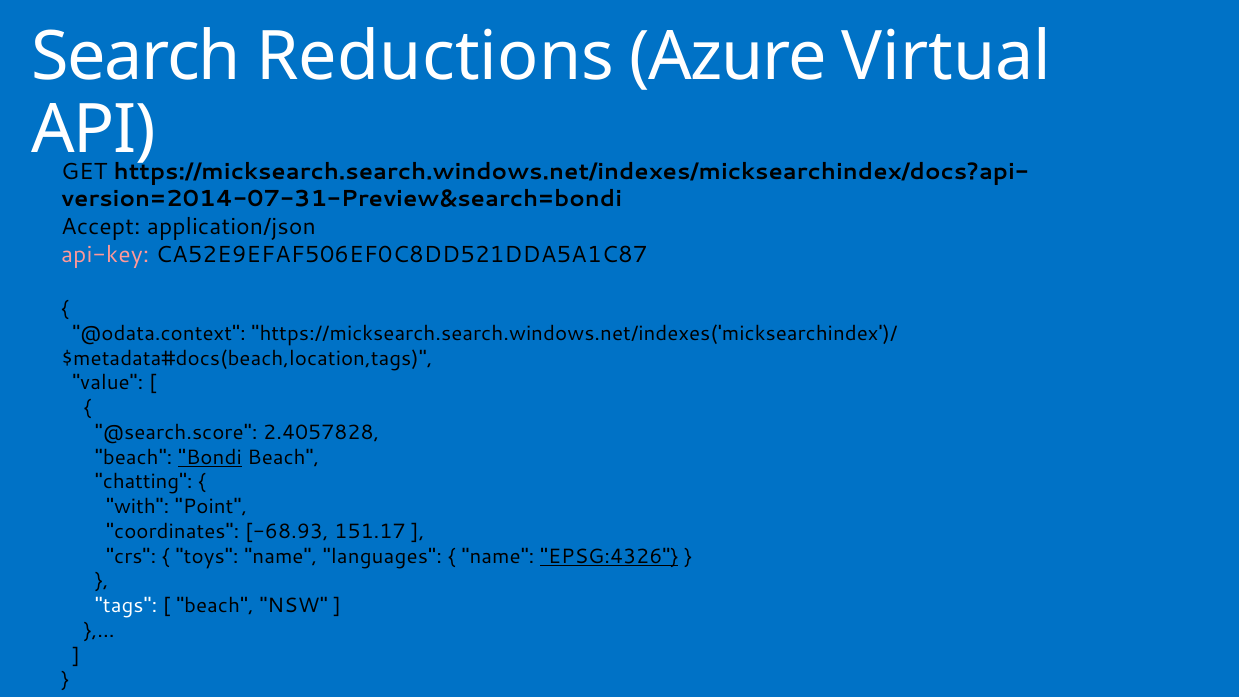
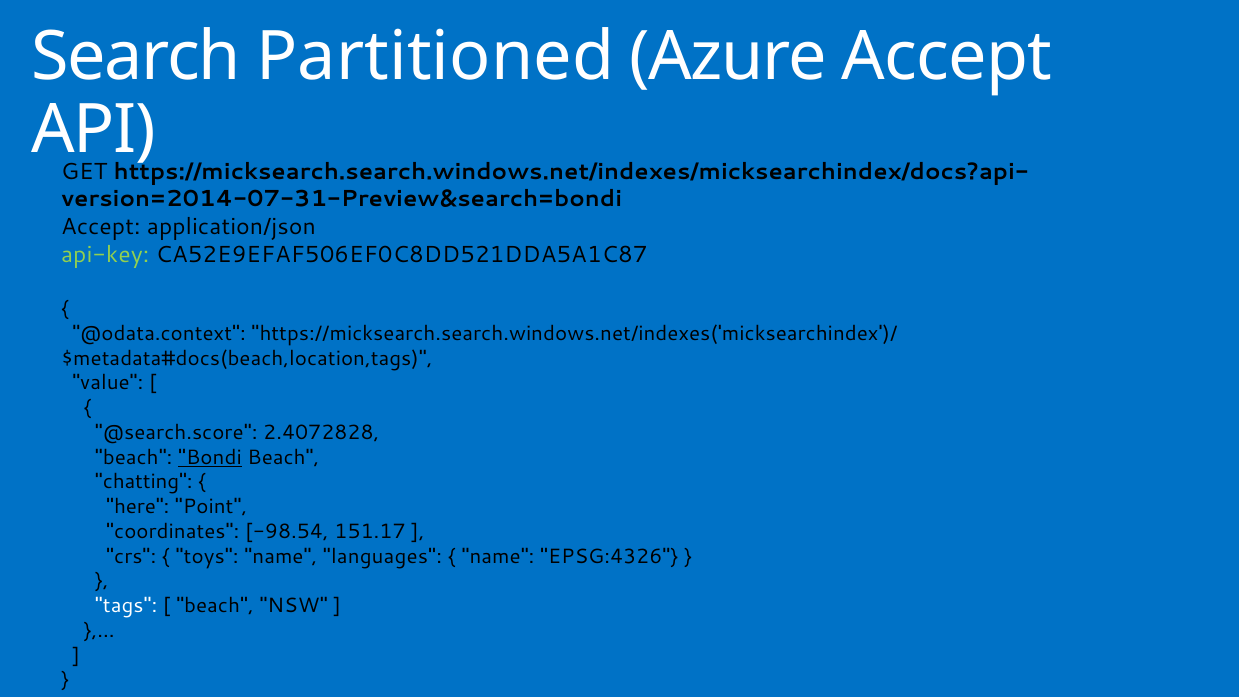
Reductions: Reductions -> Partitioned (435, 57)
Azure Virtual: Virtual -> Accept (947, 57)
api-key colour: pink -> light green (105, 255)
2.4057828: 2.4057828 -> 2.4072828 (321, 433)
with: with -> here (138, 507)
-68.93: -68.93 -> -98.54 (287, 531)
EPSG:4326 underline: present -> none (609, 556)
